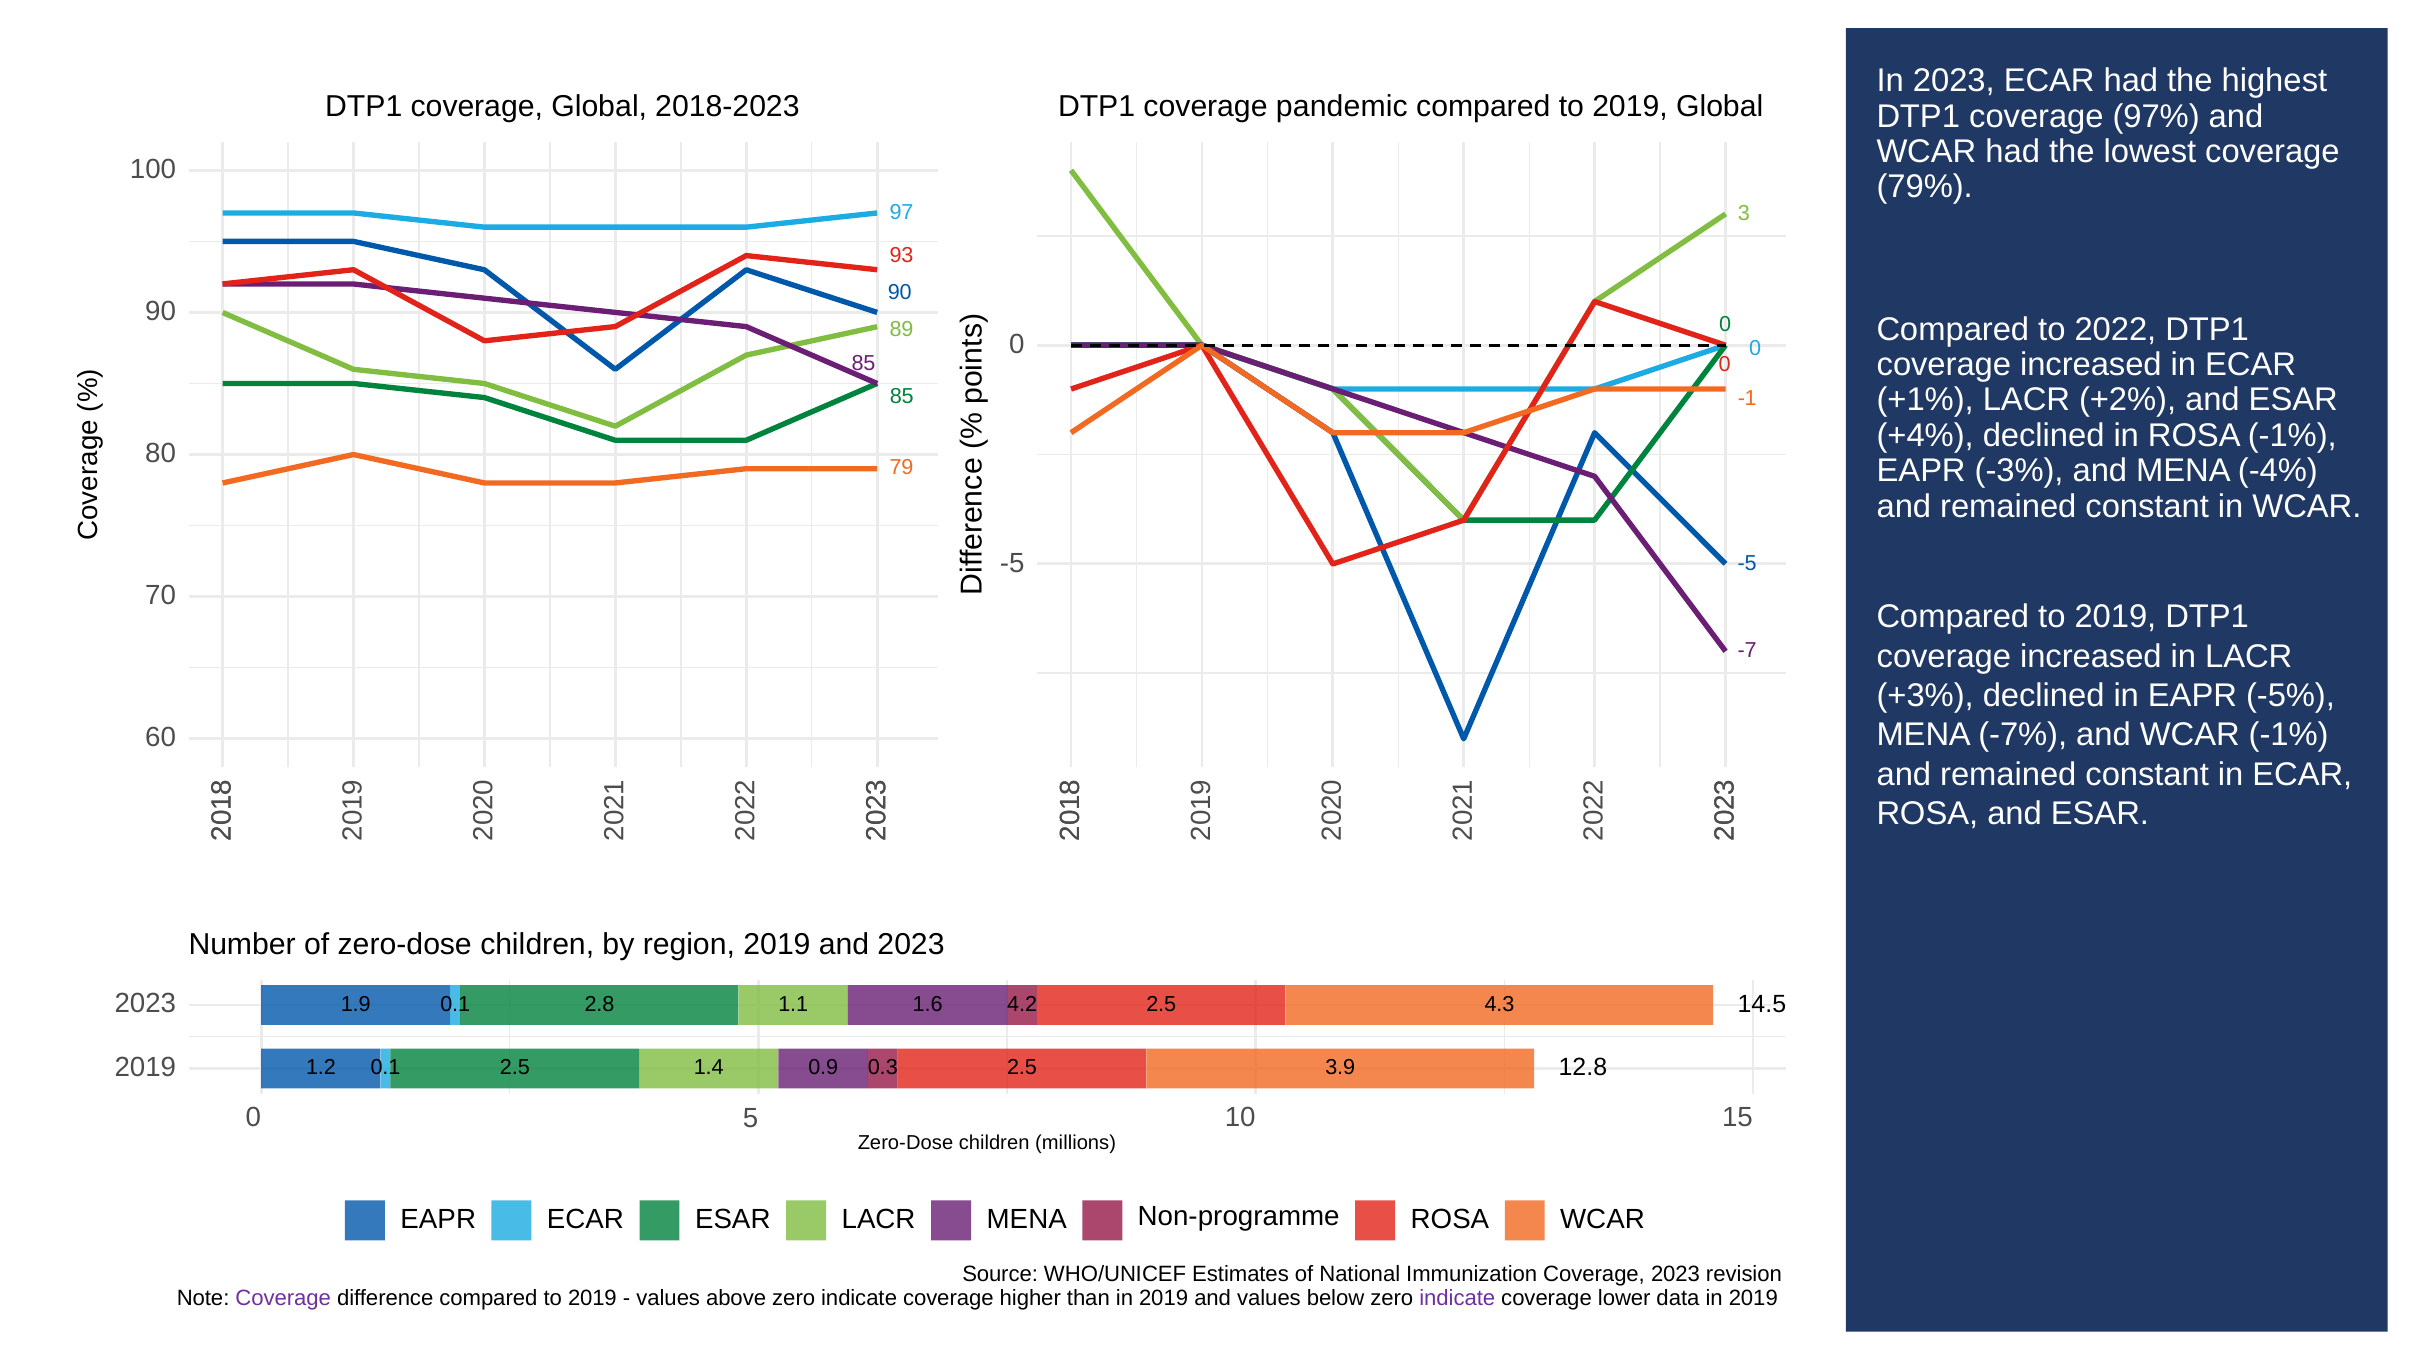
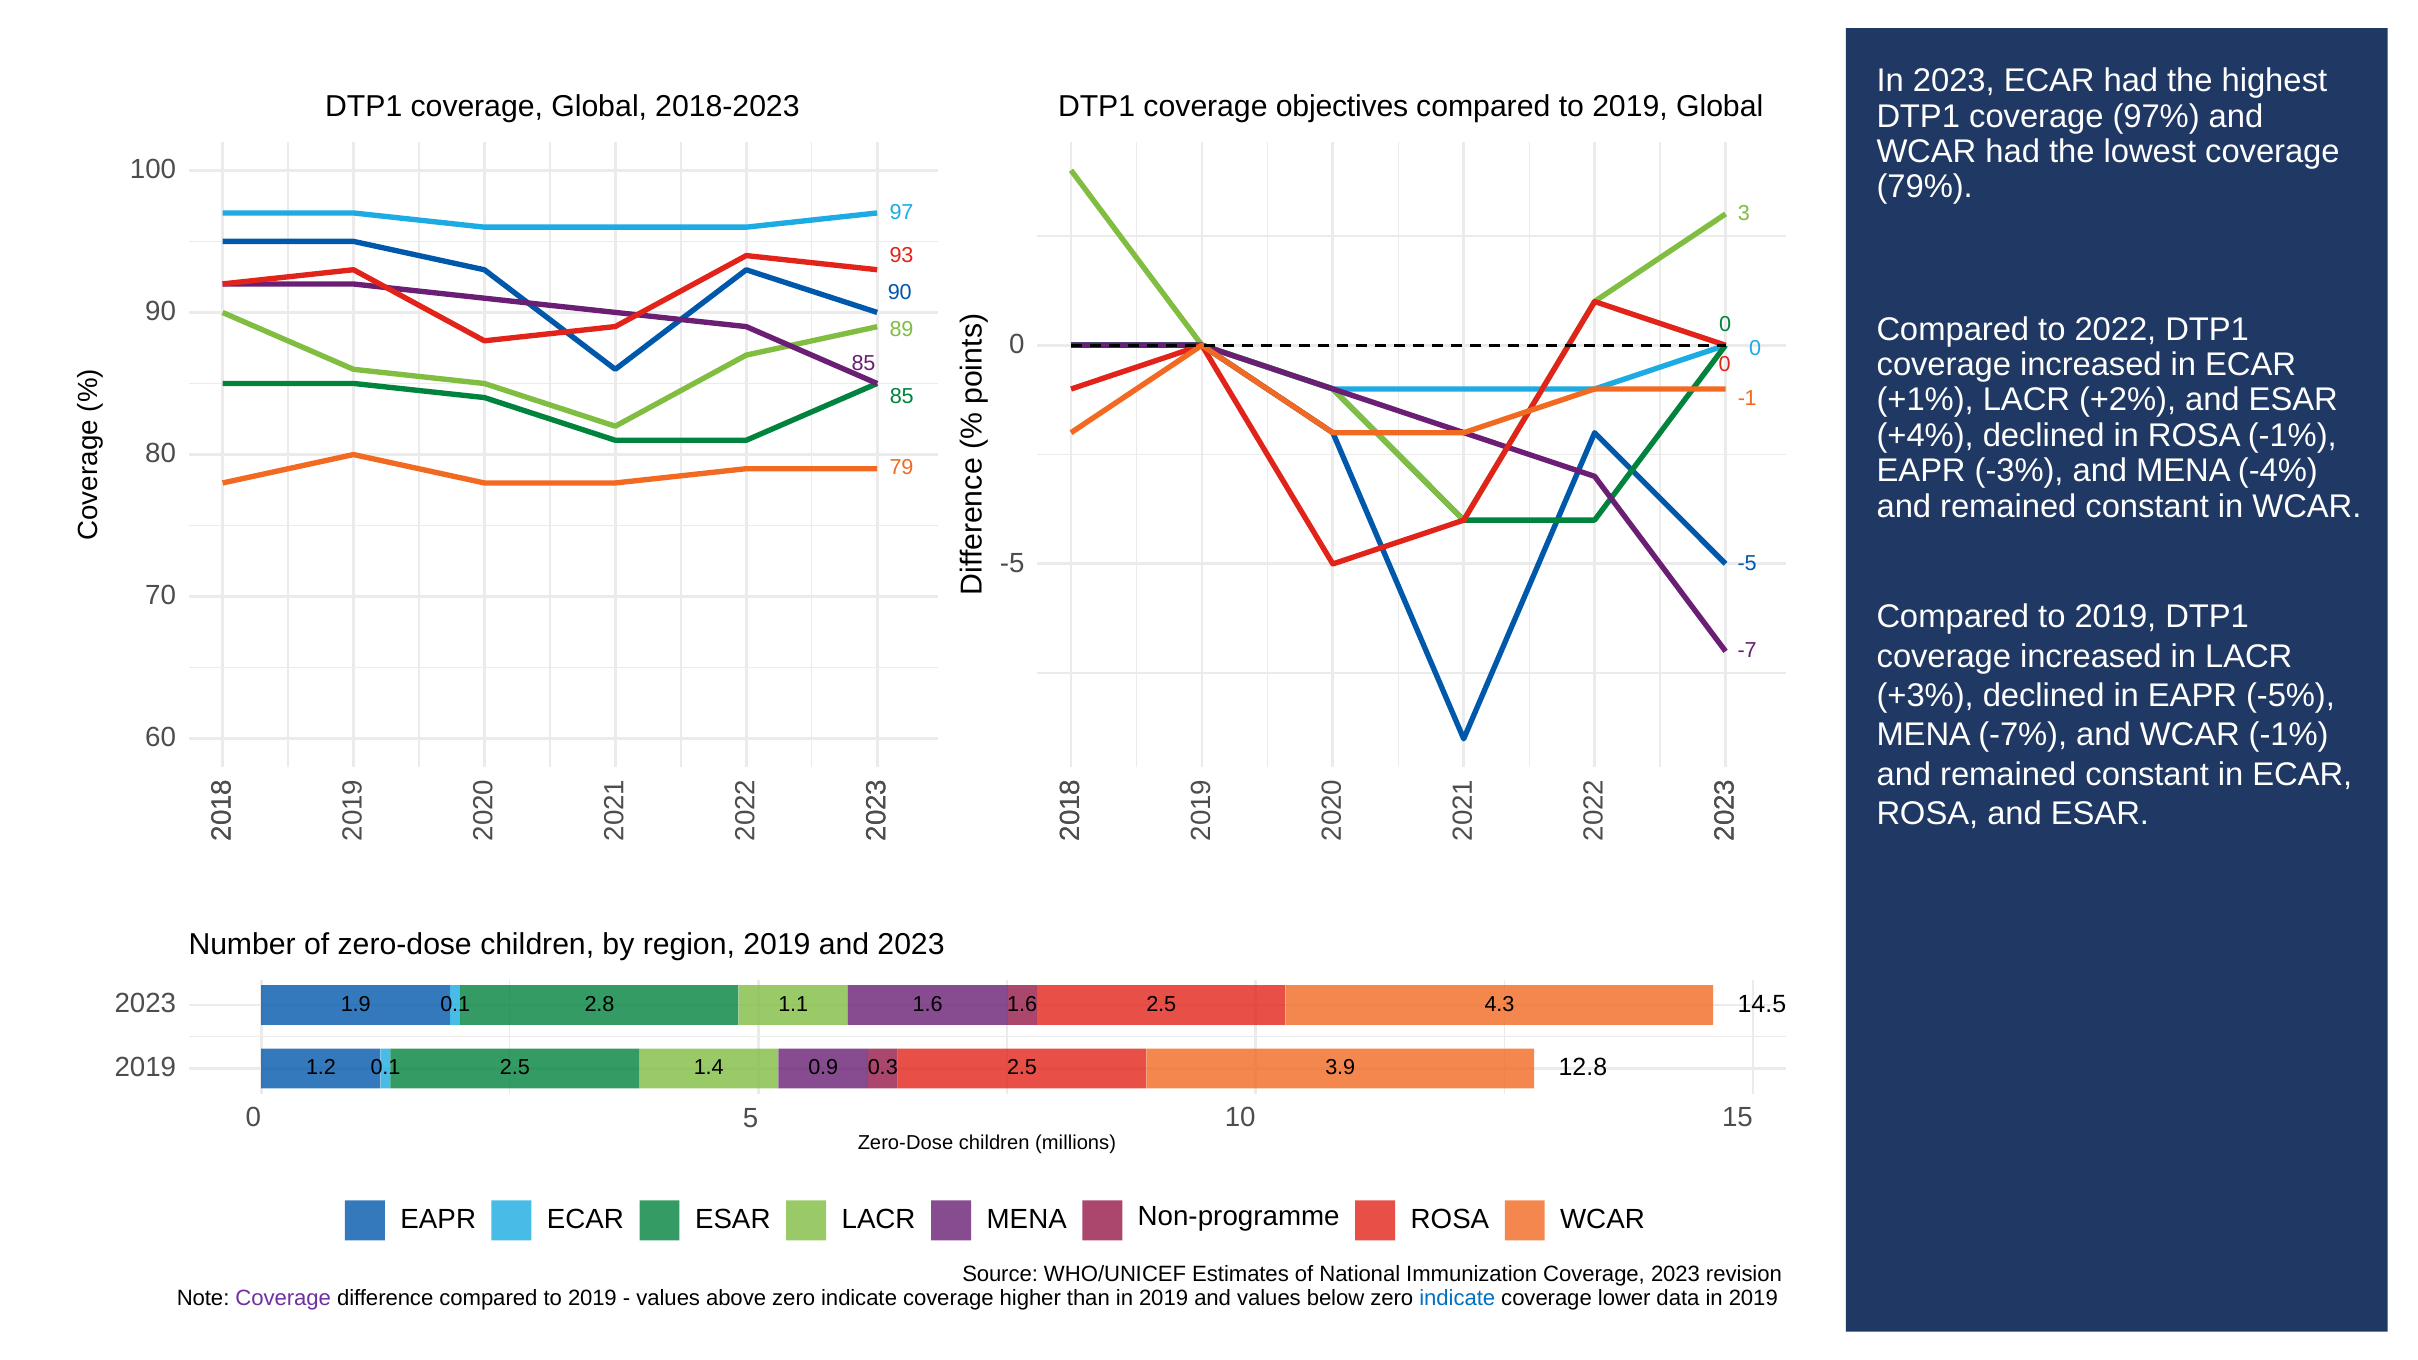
pandemic: pandemic -> objectives (1342, 107)
4.2: 4.2 -> 1.6 (1022, 1004)
indicate colour: purple -> blue (1457, 1299)
